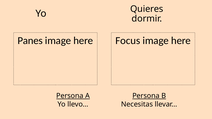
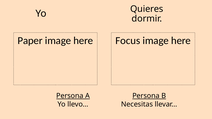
Panes: Panes -> Paper (30, 41)
